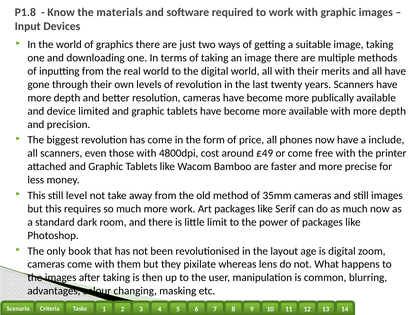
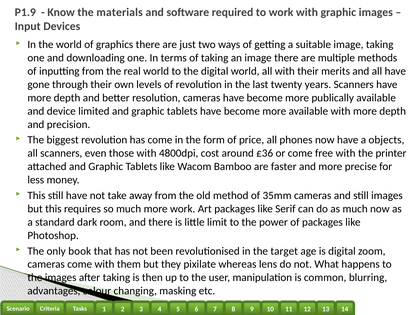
P1.8: P1.8 -> P1.9 (25, 12)
include: include -> objects (386, 140)
£49: £49 -> £36 (265, 153)
still level: level -> have (77, 196)
layout: layout -> target (284, 251)
